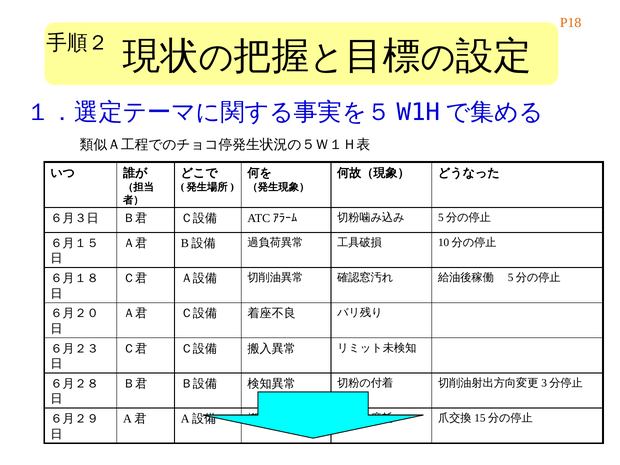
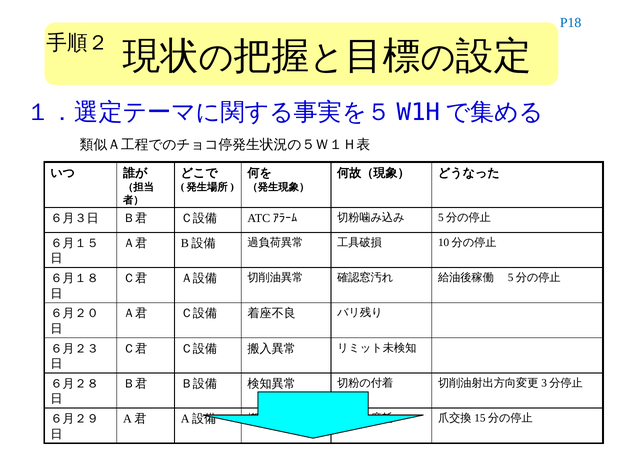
P18 colour: orange -> blue (571, 23)
